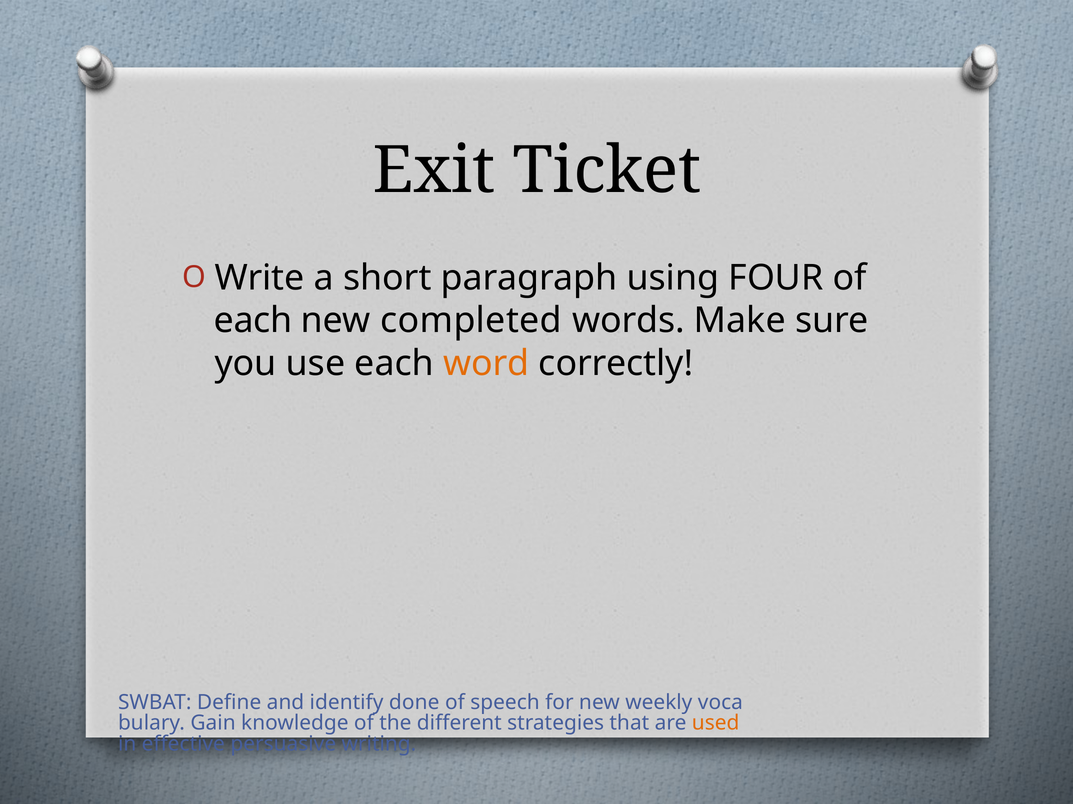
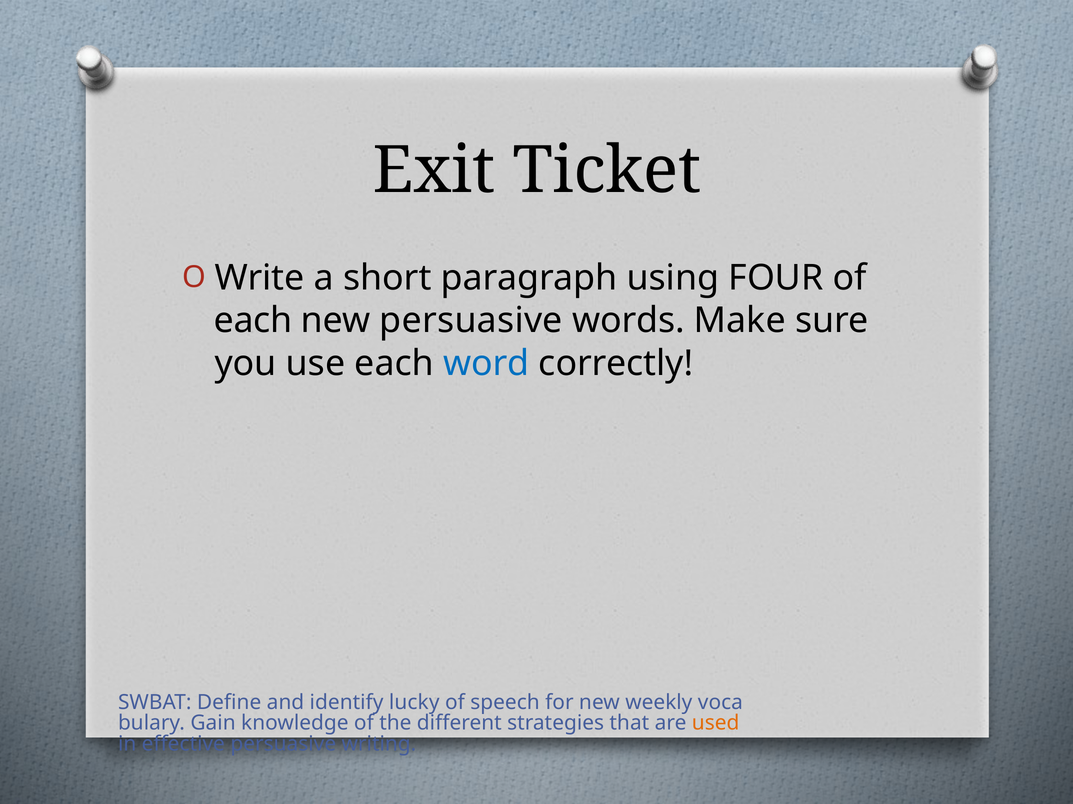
new completed: completed -> persuasive (471, 321)
word colour: orange -> blue (486, 364)
done: done -> lucky (414, 703)
